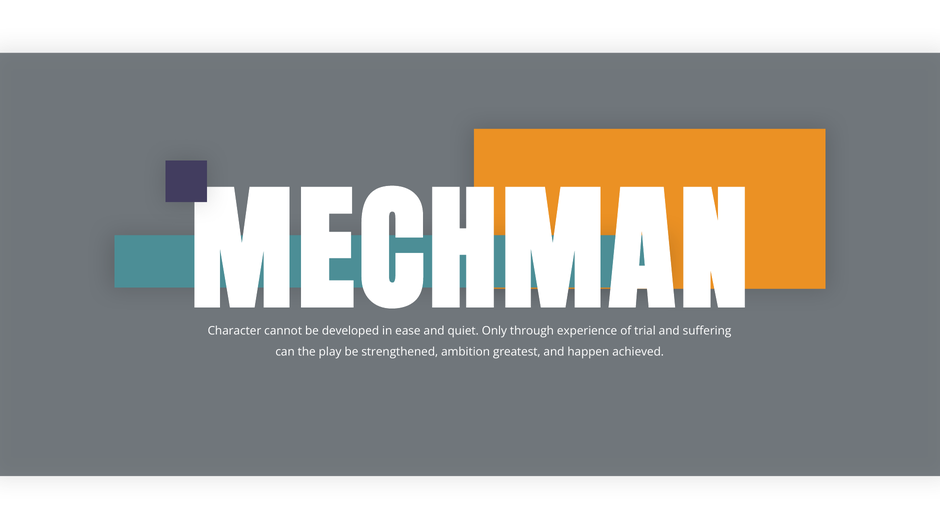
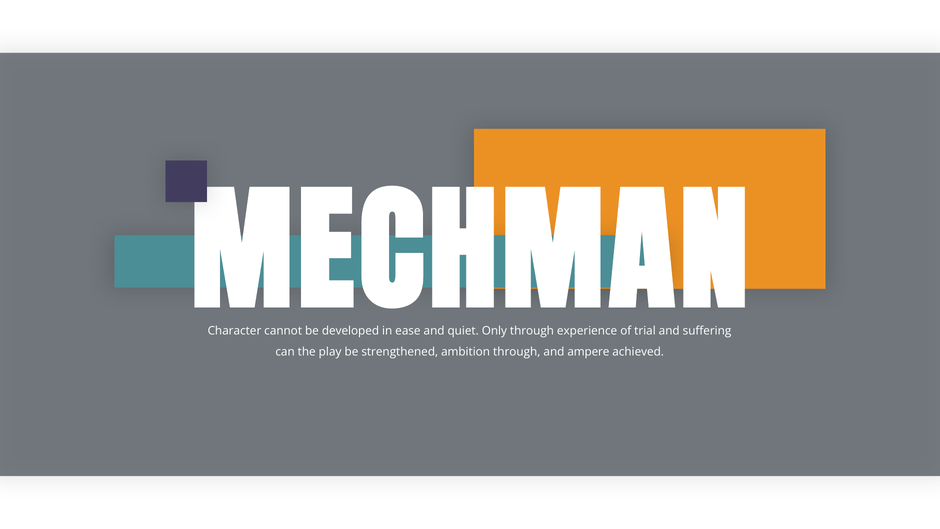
ambition greatest: greatest -> through (517, 352)
happen: happen -> ampere (588, 352)
